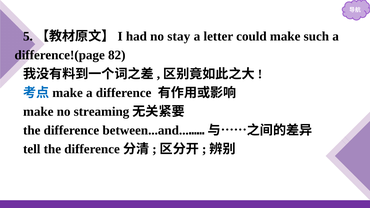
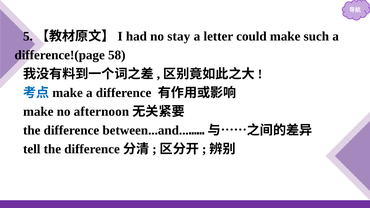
82: 82 -> 58 (117, 55)
streaming: streaming -> afternoon (101, 112)
